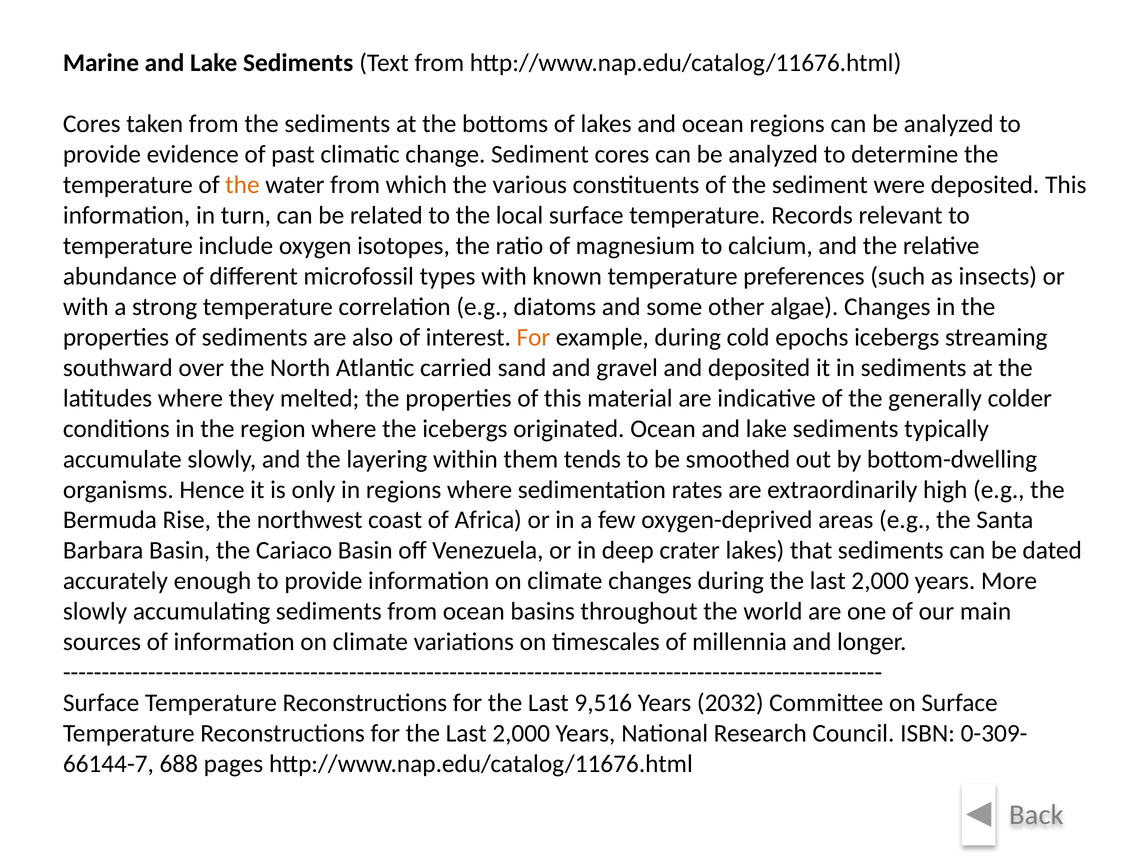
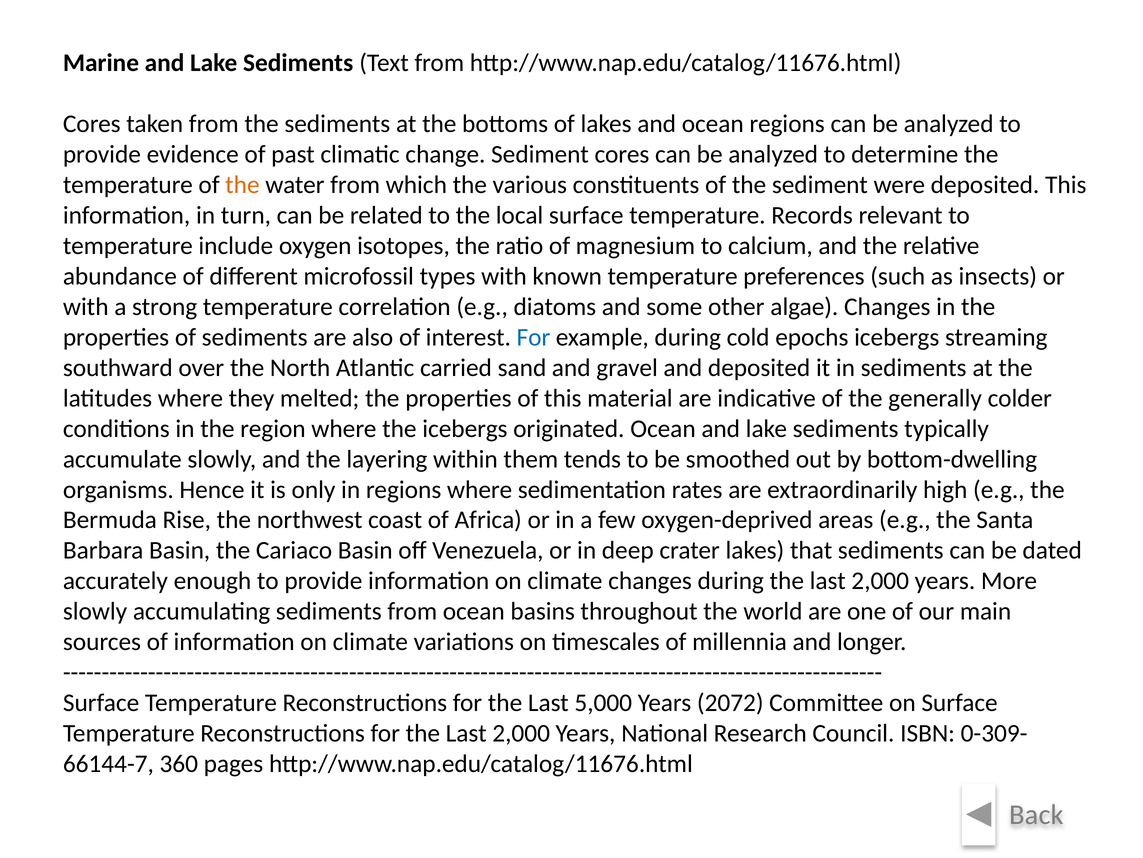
For colour: orange -> blue (533, 337)
9,516: 9,516 -> 5,000 (603, 702)
2032: 2032 -> 2072 (730, 702)
688: 688 -> 360 (179, 763)
